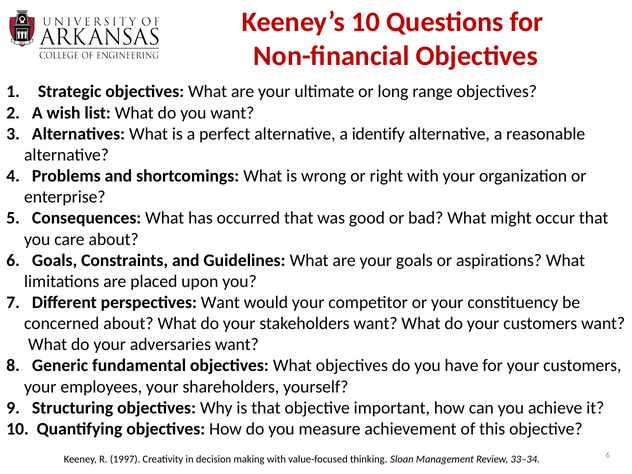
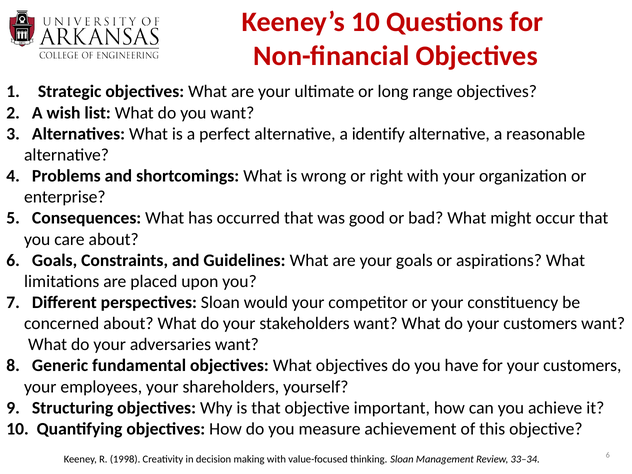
perspectives Want: Want -> Sloan (220, 302)
1997: 1997 -> 1998 (125, 459)
